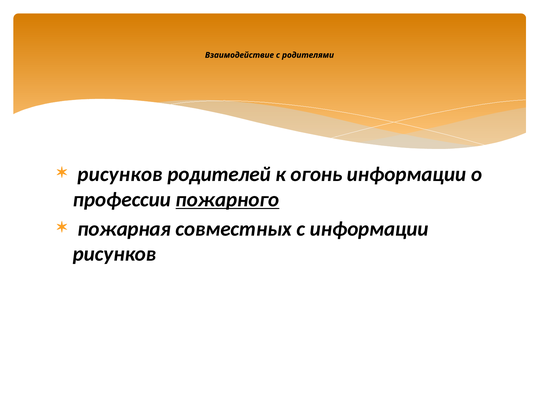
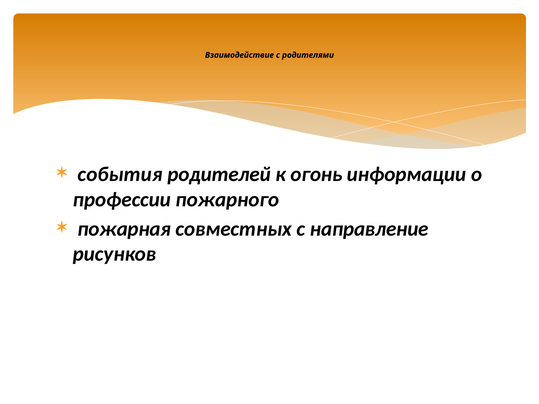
рисунков: рисунков -> события (120, 174)
пожарного underline: present -> none (227, 200)
с информации: информации -> направление (369, 229)
